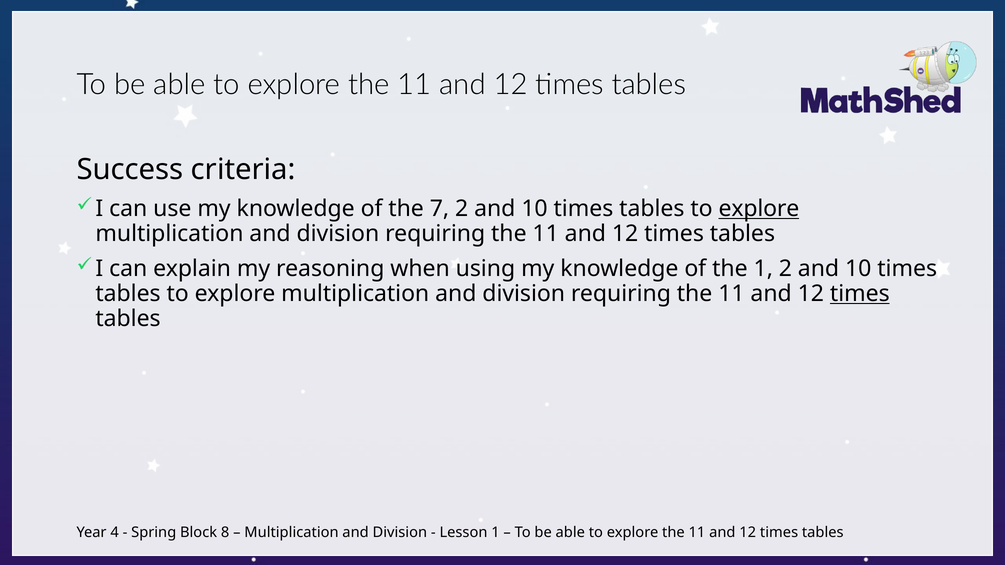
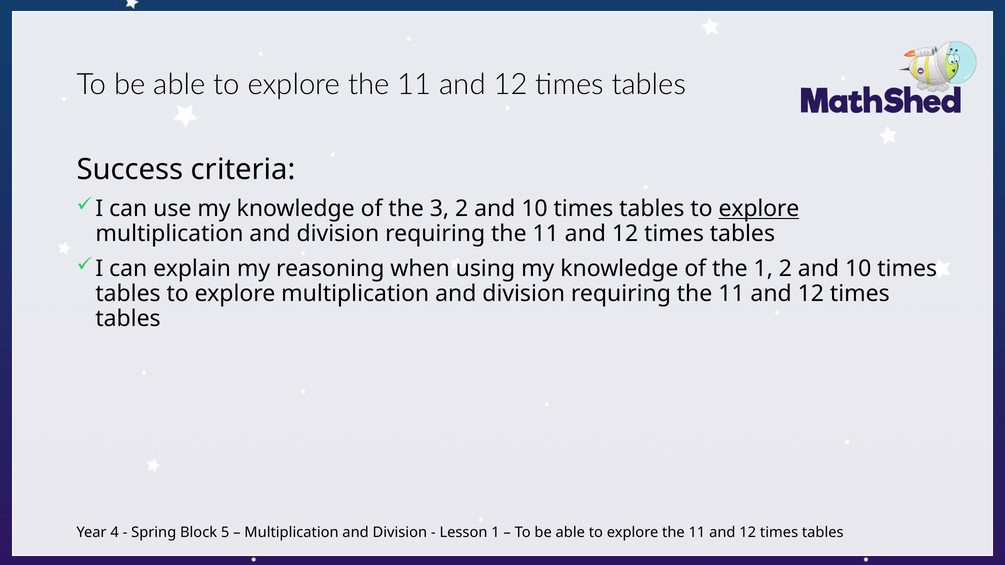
7: 7 -> 3 (439, 209)
times underline: present -> none (860, 294)
8: 8 -> 5 (225, 533)
